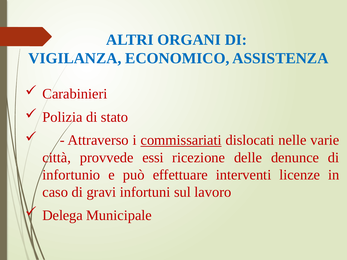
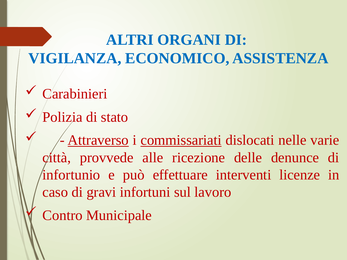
Attraverso underline: none -> present (98, 140)
essi: essi -> alle (153, 158)
Delega: Delega -> Contro (62, 216)
